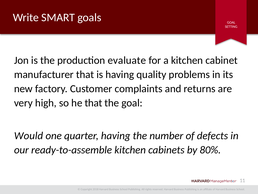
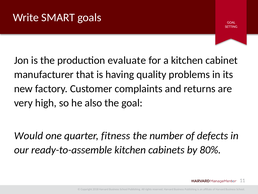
he that: that -> also (93, 103)
quarter having: having -> fitness (116, 135)
